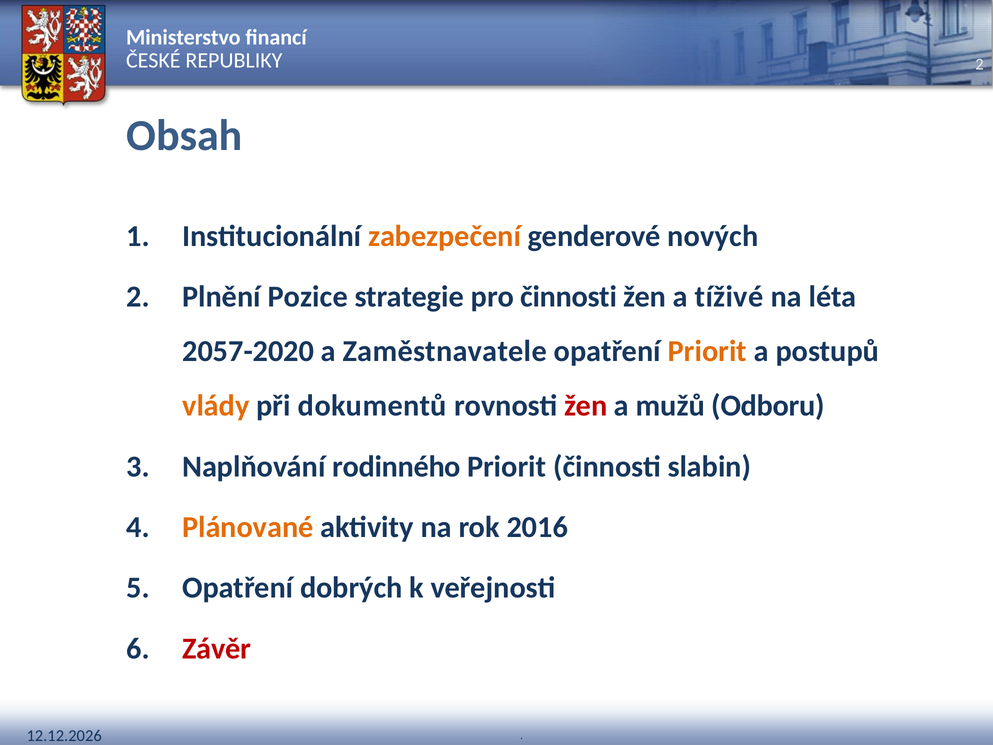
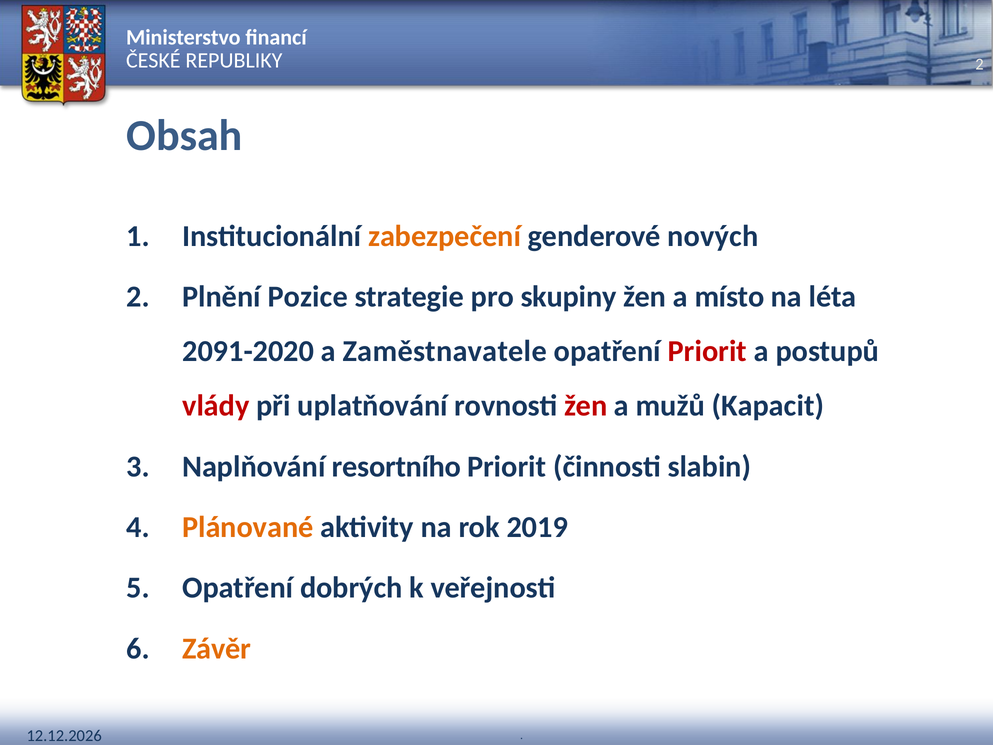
pro činnosti: činnosti -> skupiny (569, 297)
tíživé: tíživé -> místo (729, 297)
2057-2020: 2057-2020 -> 2091-2020 (248, 351)
Priorit colour: orange -> red (707, 351)
vlády colour: orange -> red (216, 406)
dokumentů: dokumentů -> uplatňování (373, 406)
Odboru: Odboru -> Kapacit (768, 406)
rodinného: rodinného -> resortního (396, 466)
2016: 2016 -> 2019 (537, 527)
Závěr colour: red -> orange (217, 648)
